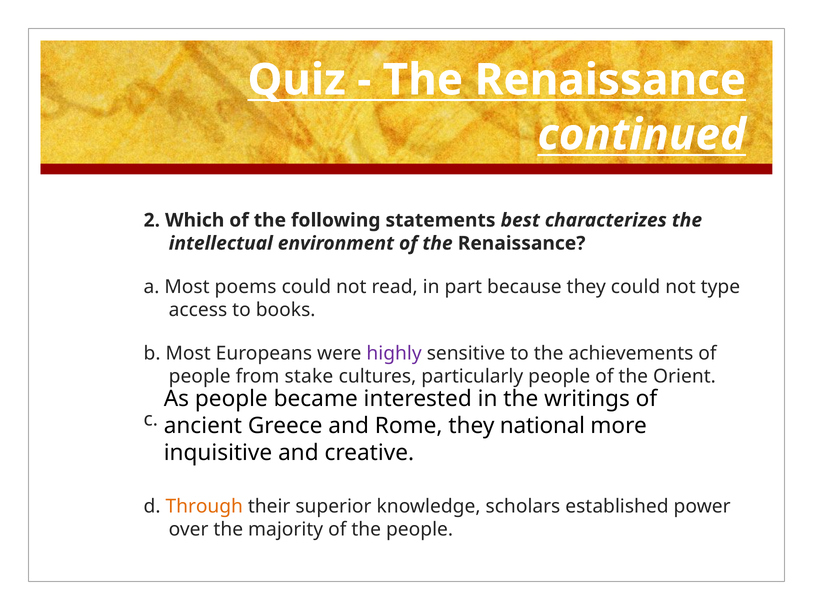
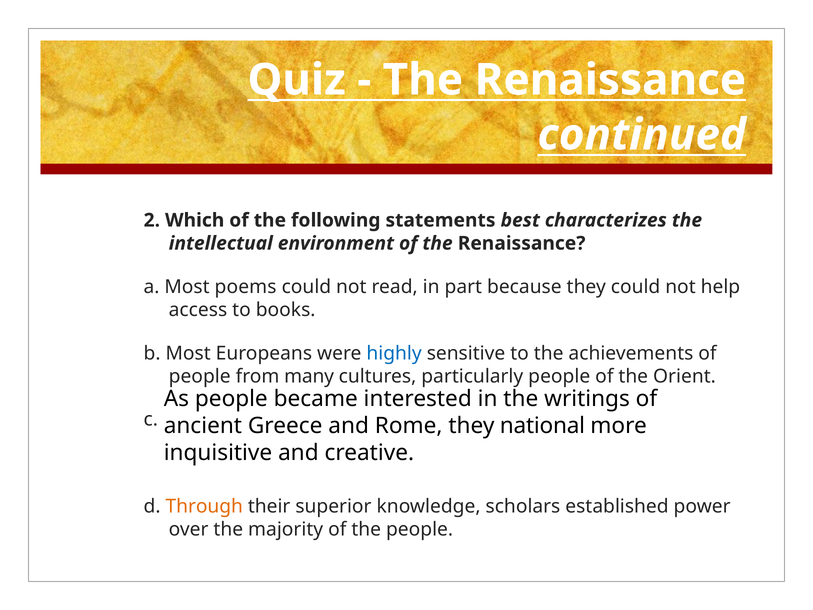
type: type -> help (720, 287)
highly colour: purple -> blue (394, 353)
stake: stake -> many (309, 376)
